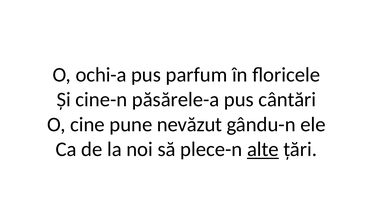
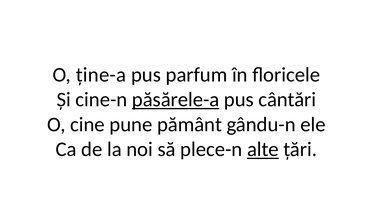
ochi-a: ochi-a -> ține-a (101, 75)
păsărele-a underline: none -> present (176, 100)
nevăzut: nevăzut -> pământ (189, 124)
